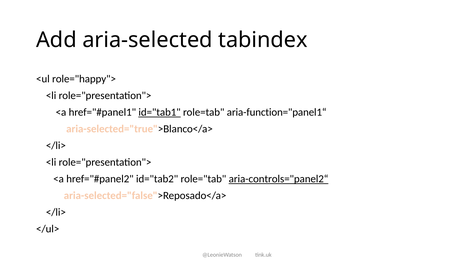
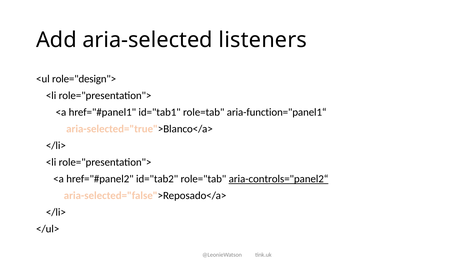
tabindex: tabindex -> listeners (263, 40)
role="happy">: role="happy"> -> role="design"> (84, 79)
id="tab1 underline: present -> none (160, 112)
